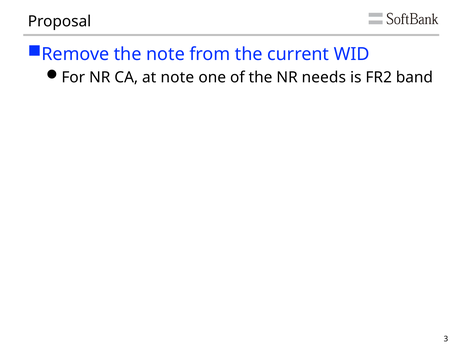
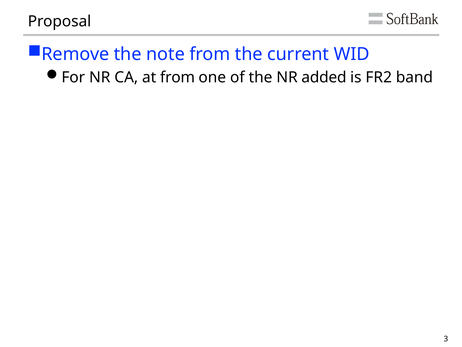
at note: note -> from (177, 77)
needs: needs -> added (324, 77)
